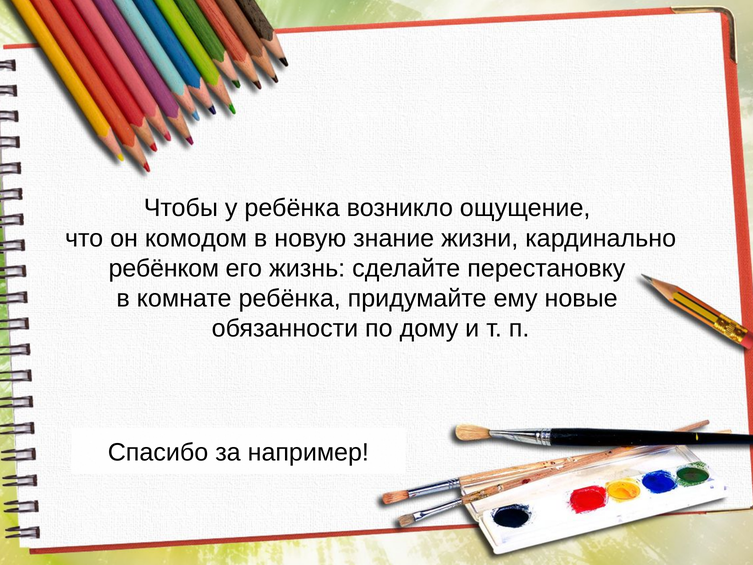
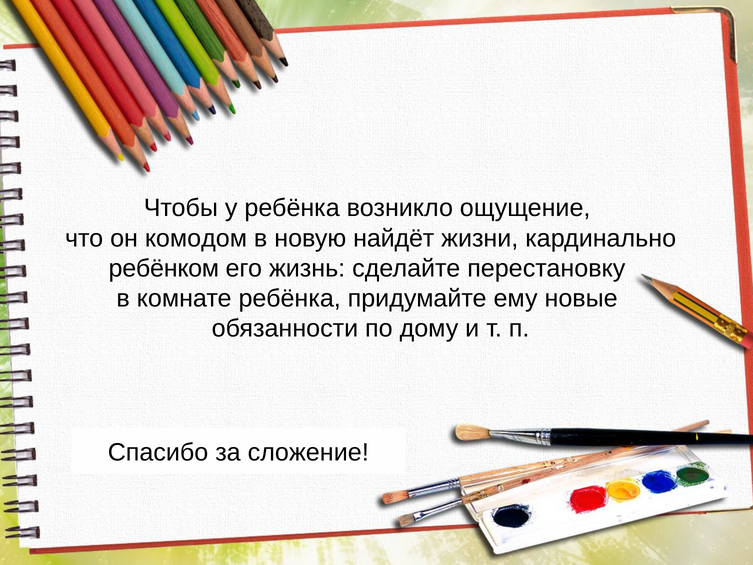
знание: знание -> найдёт (394, 238)
например: например -> сложение (308, 452)
